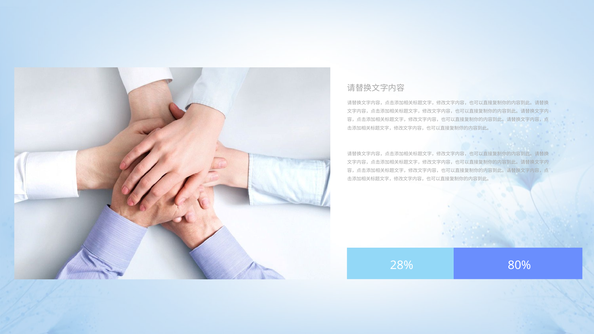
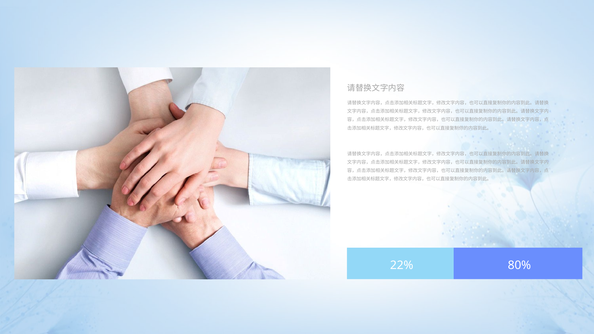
28%: 28% -> 22% (402, 265)
